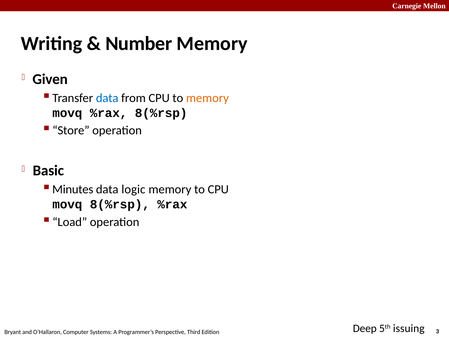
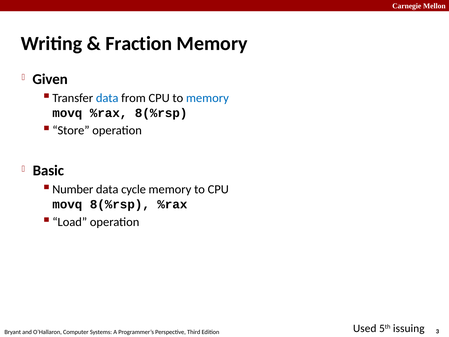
Number: Number -> Fraction (139, 44)
memory colour: orange -> blue (207, 98)
Minutes: Minutes -> Number (73, 189)
logic: logic -> cycle (134, 189)
Deep: Deep -> Used (365, 328)
